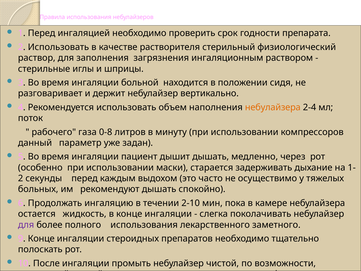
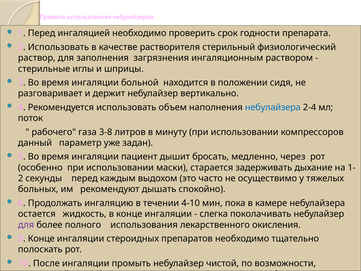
небулайзера colour: orange -> blue (273, 107)
0-8: 0-8 -> 3-8 (106, 132)
дышит дышать: дышать -> бросать (211, 157)
2-10: 2-10 -> 4-10 (191, 203)
заметного: заметного -> окисления (276, 225)
